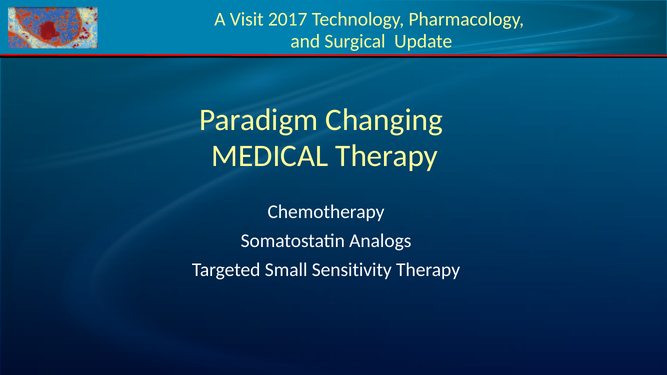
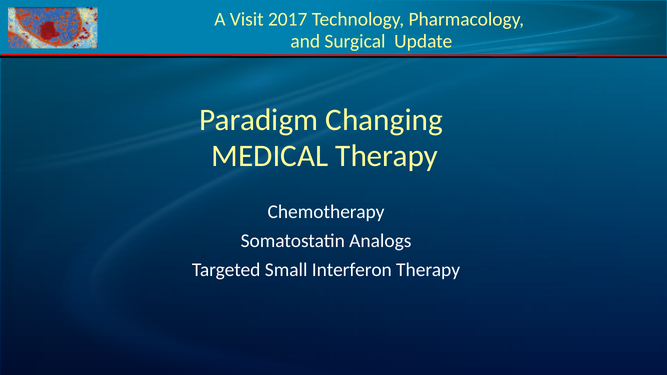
Sensitivity: Sensitivity -> Interferon (352, 270)
